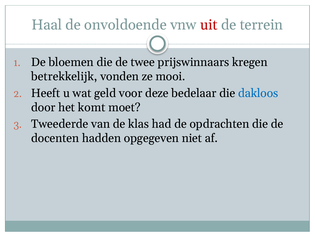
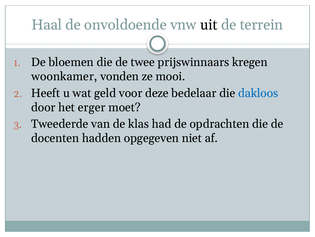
uit colour: red -> black (209, 25)
betrekkelijk: betrekkelijk -> woonkamer (64, 76)
komt: komt -> erger (92, 107)
